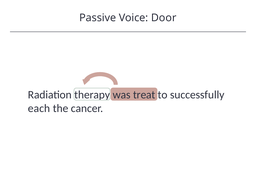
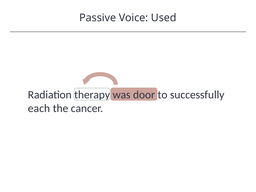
Door: Door -> Used (164, 18)
treat: treat -> door (144, 95)
